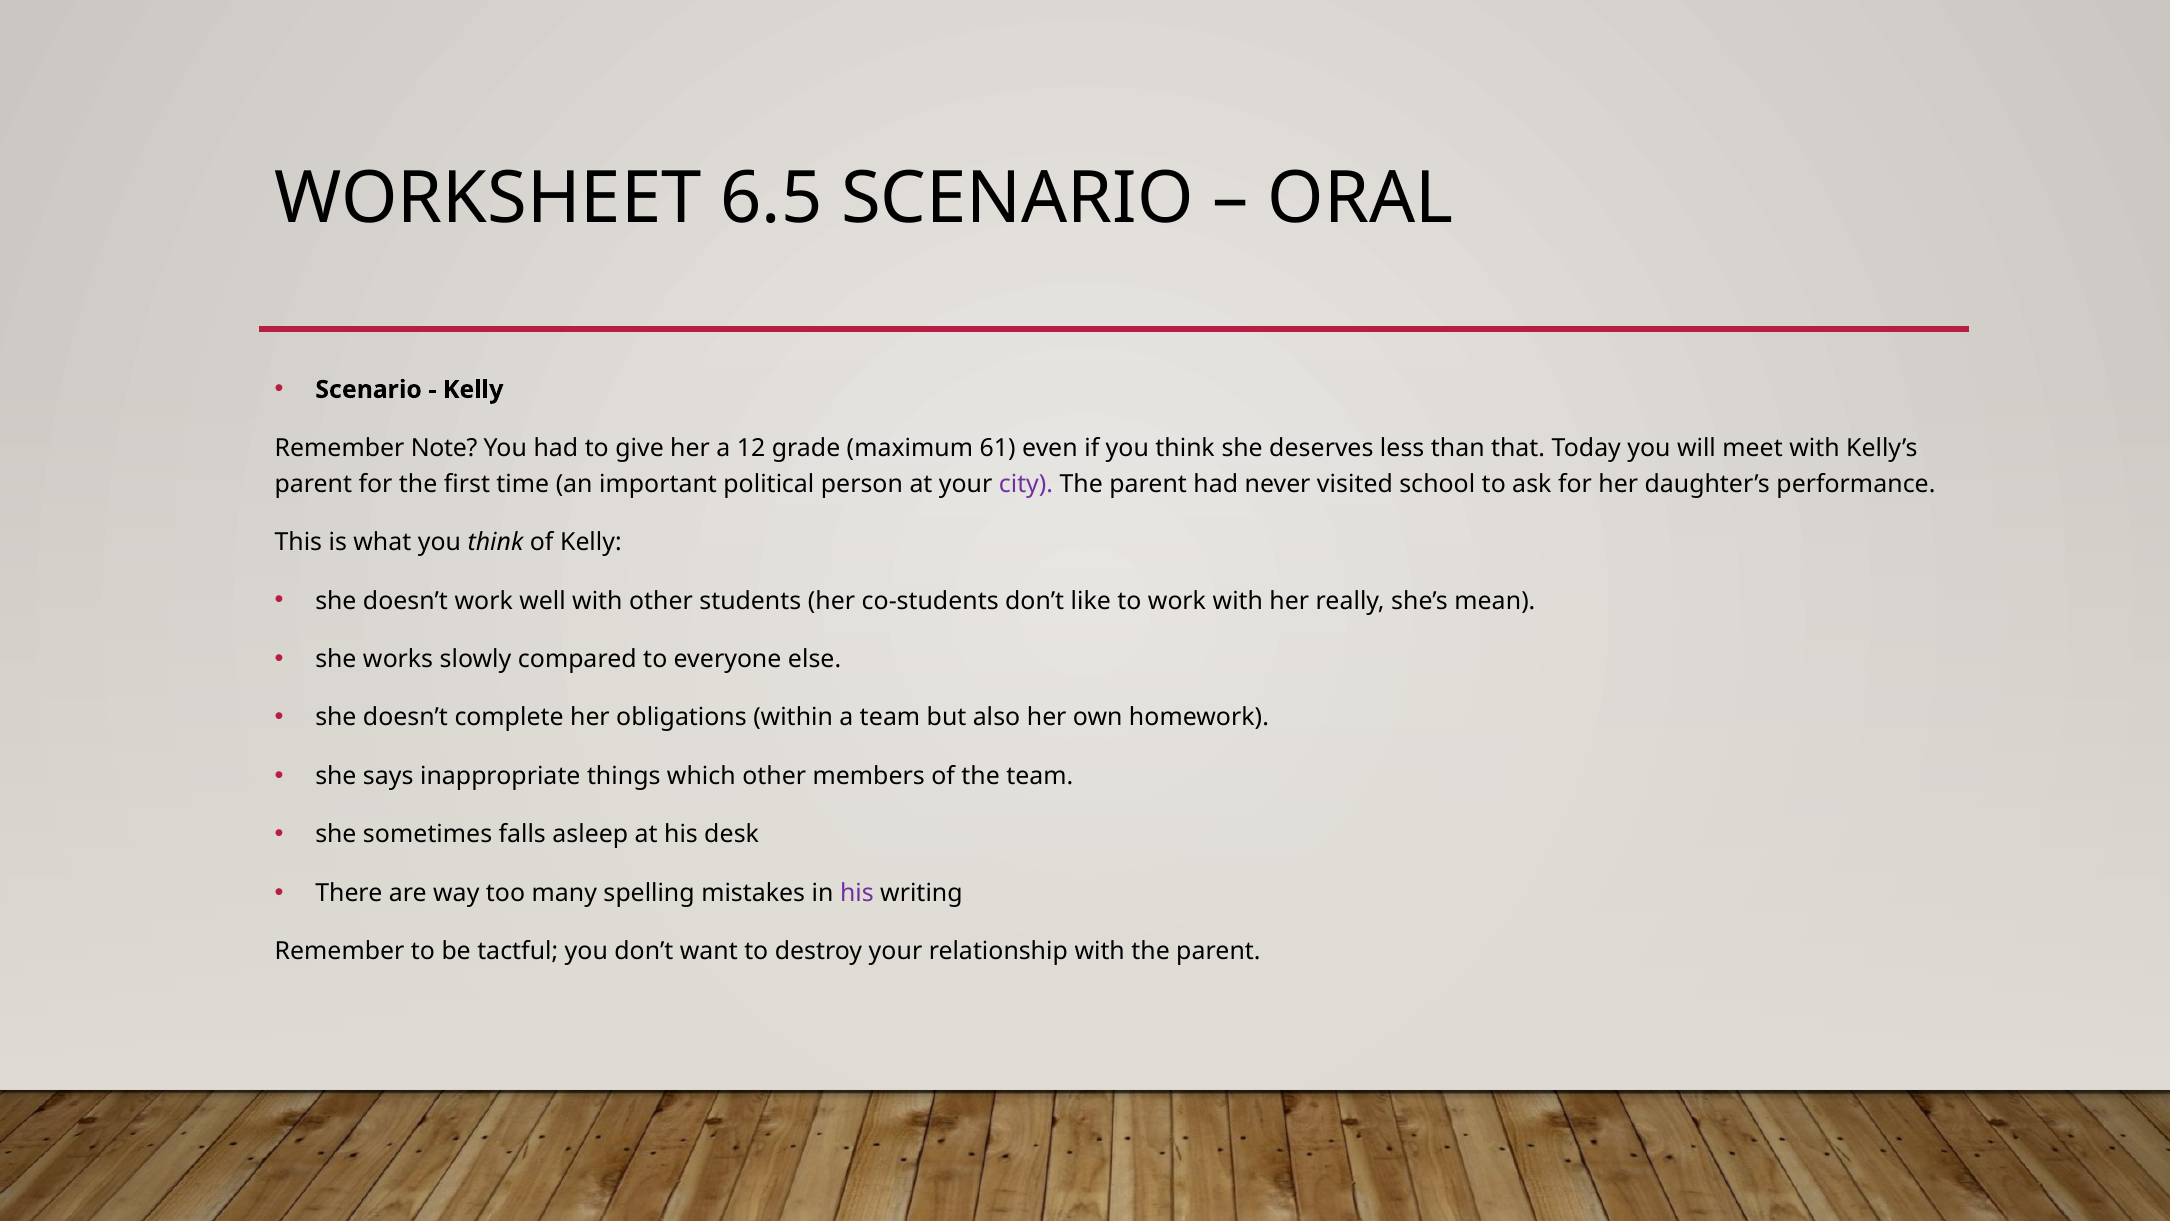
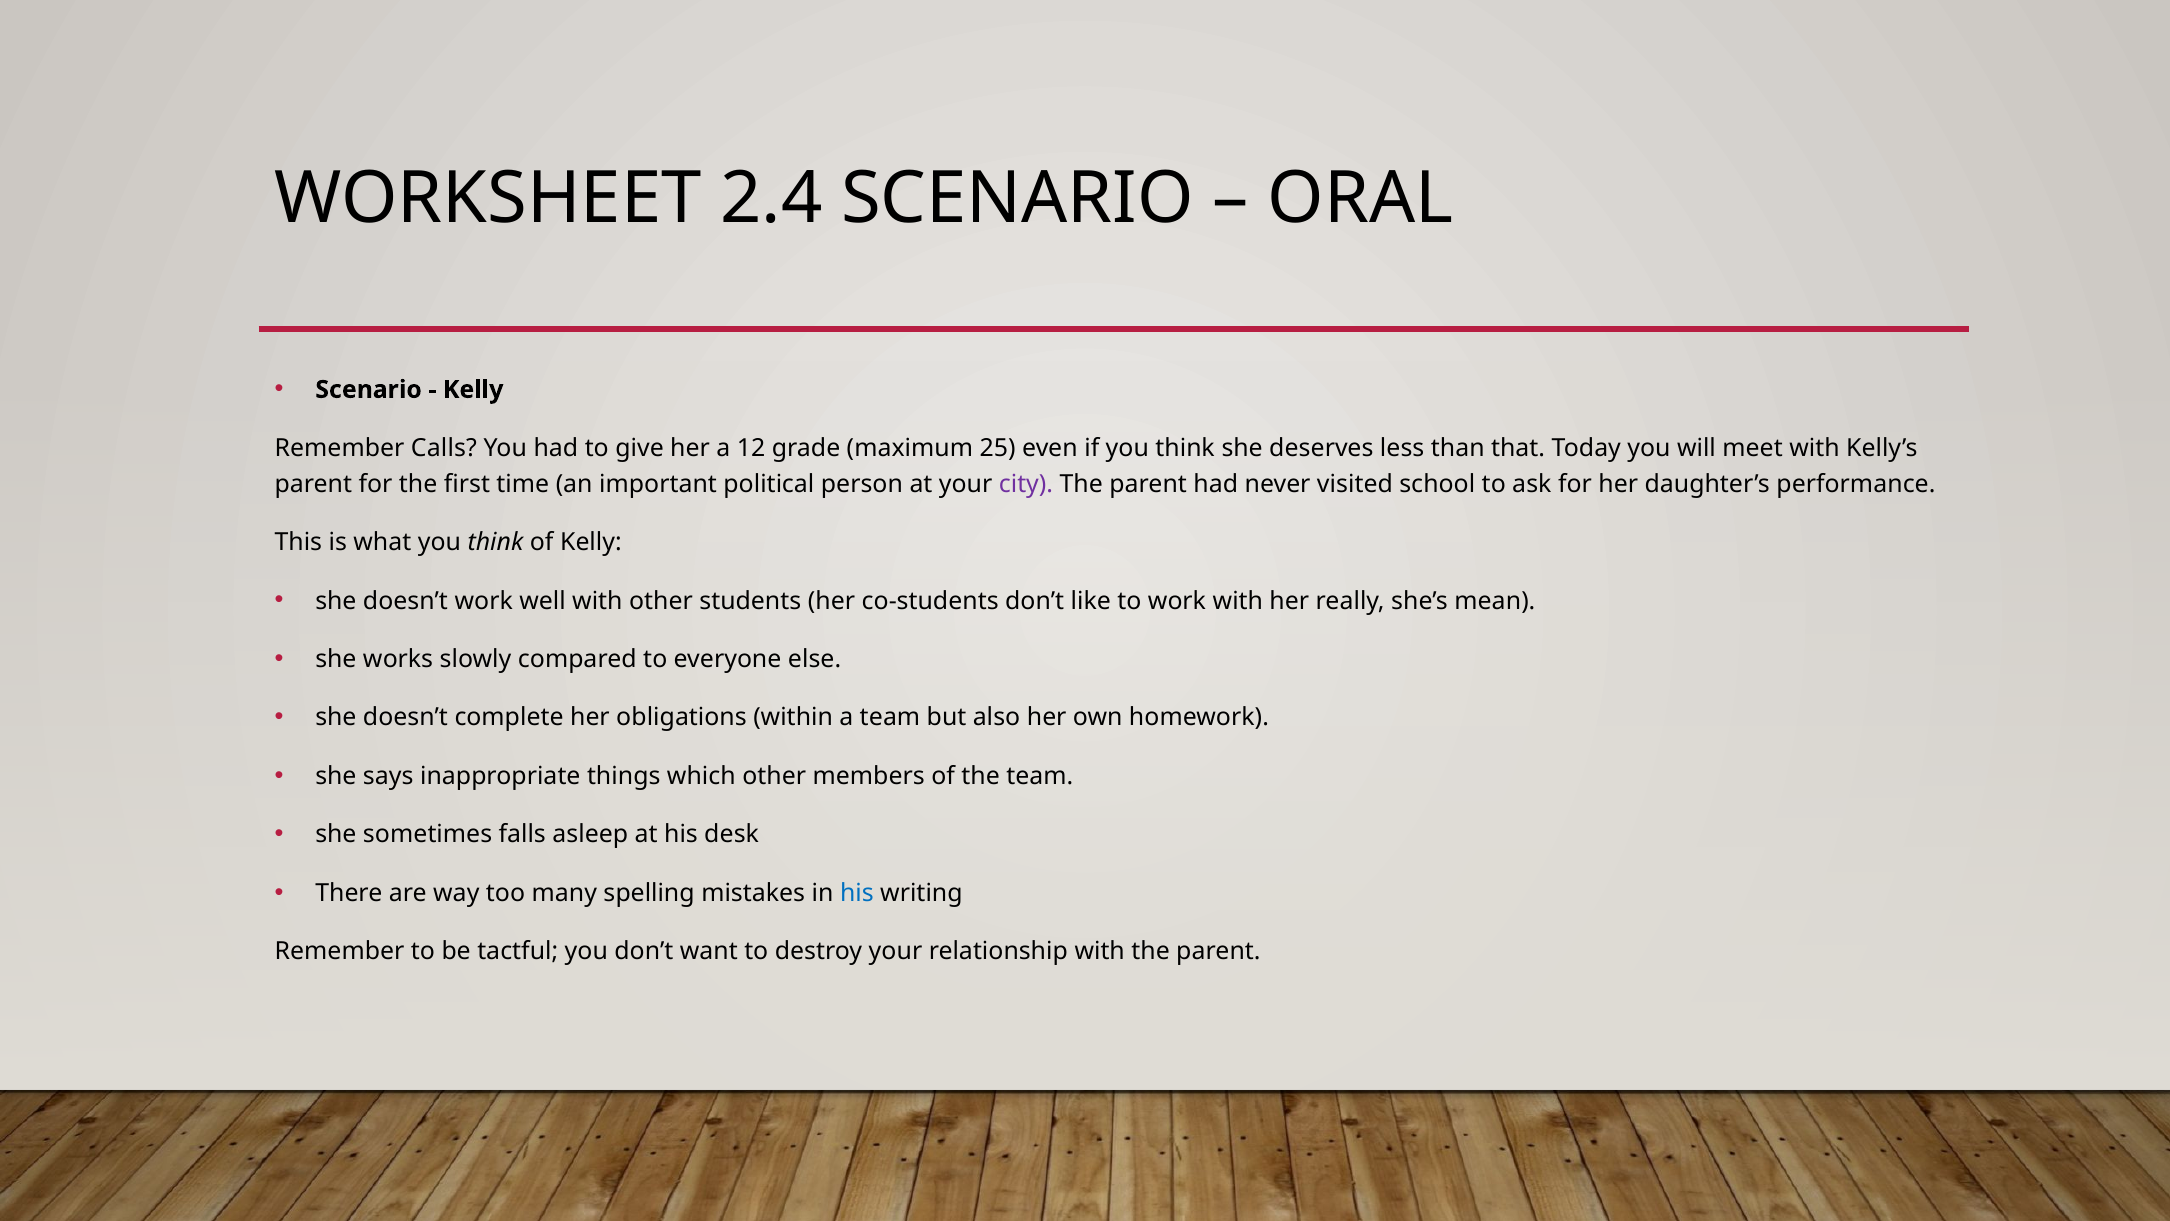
6.5: 6.5 -> 2.4 (771, 199)
Note: Note -> Calls (444, 448)
61: 61 -> 25 (998, 448)
his colour: purple -> blue (857, 893)
